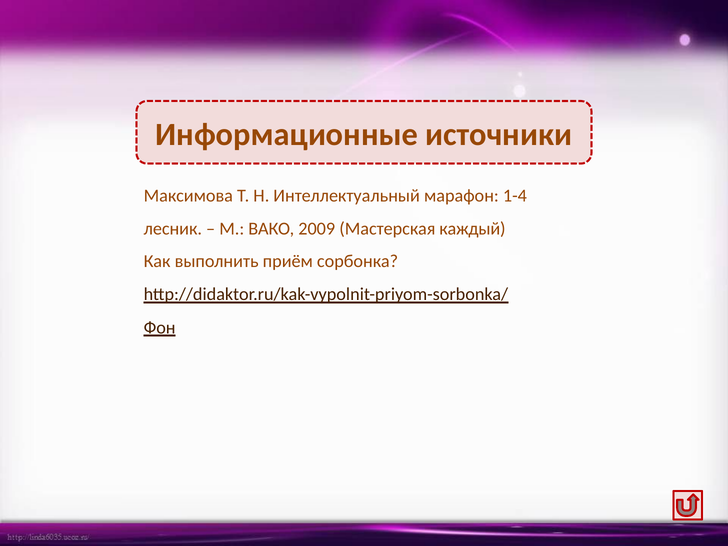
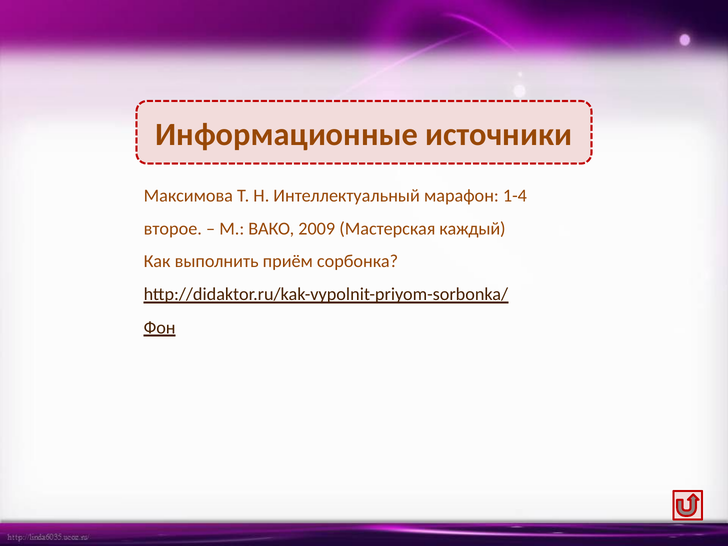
лесник: лесник -> второе (173, 229)
